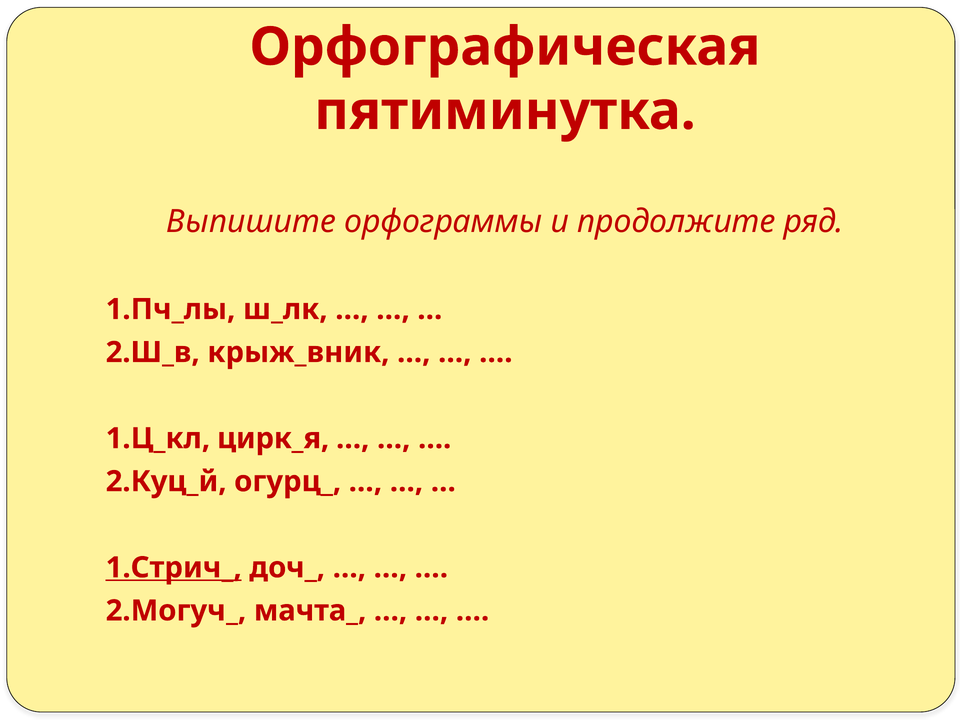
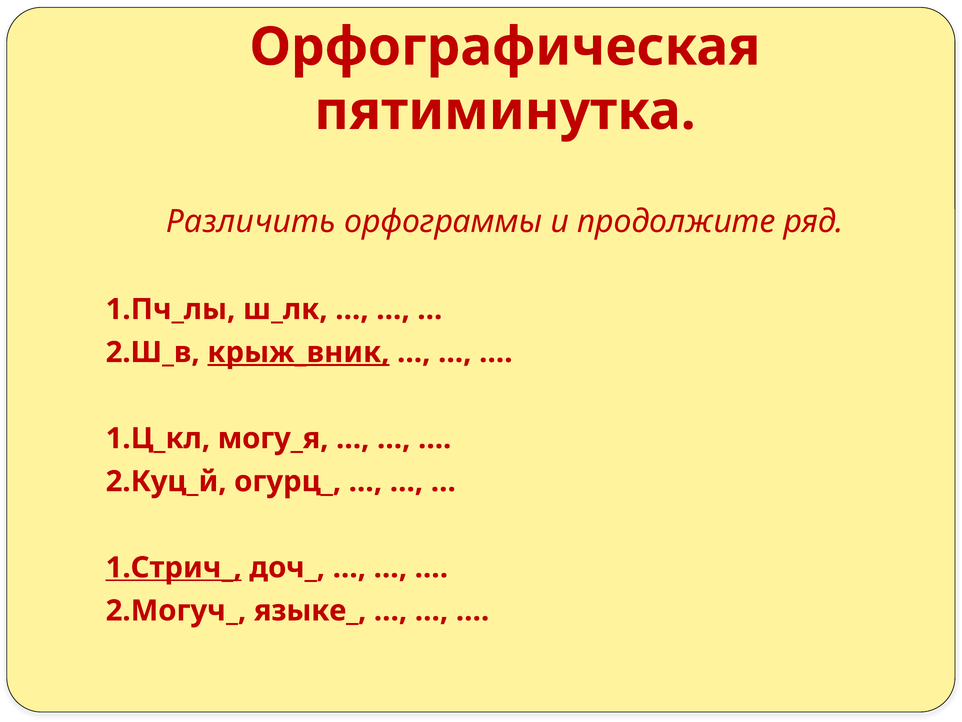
Выпишите: Выпишите -> Различить (251, 222)
крыж_вник underline: none -> present (298, 352)
цирк_я: цирк_я -> могу_я (273, 438)
мачта_: мачта_ -> языке_ (310, 610)
